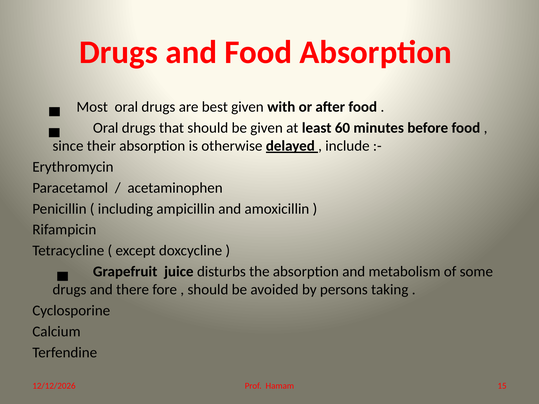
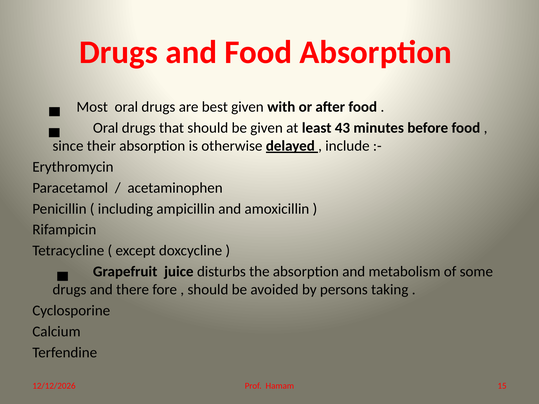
60: 60 -> 43 (342, 128)
